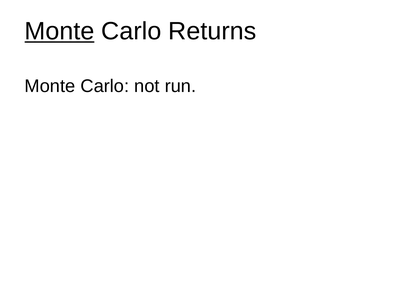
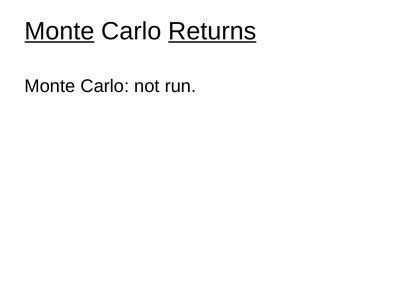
Returns underline: none -> present (212, 31)
